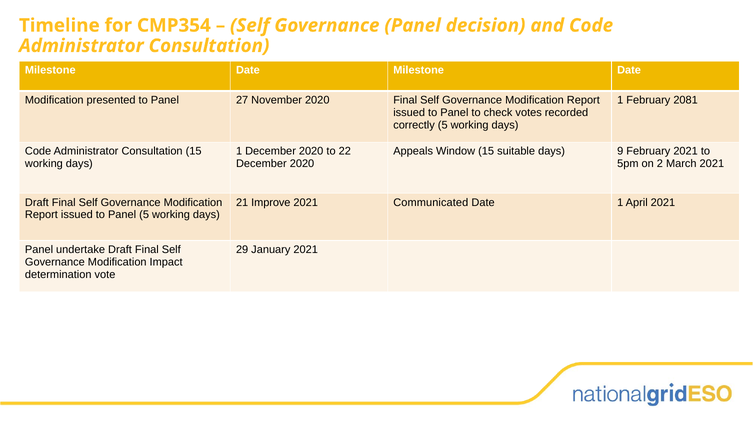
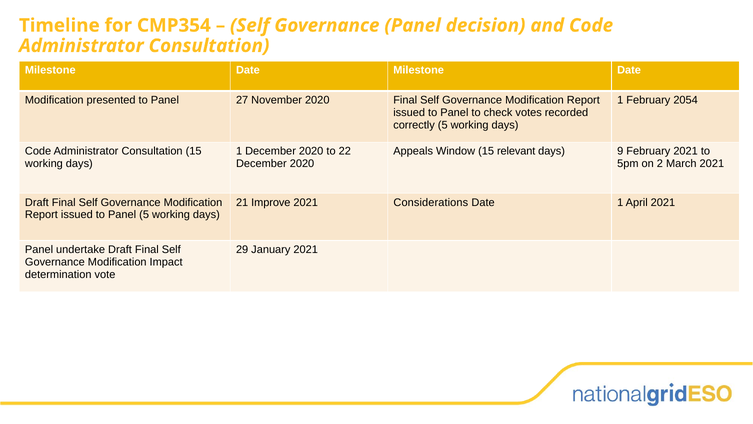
2081: 2081 -> 2054 (686, 100)
suitable: suitable -> relevant (516, 151)
Communicated: Communicated -> Considerations (431, 202)
